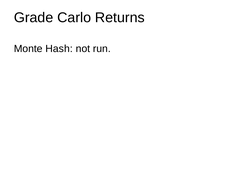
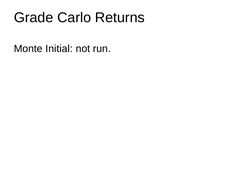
Hash: Hash -> Initial (59, 49)
